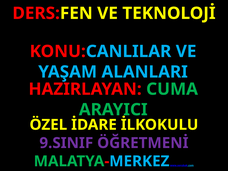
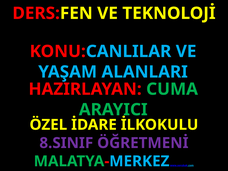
9.SINIF: 9.SINIF -> 8.SINIF (66, 143)
